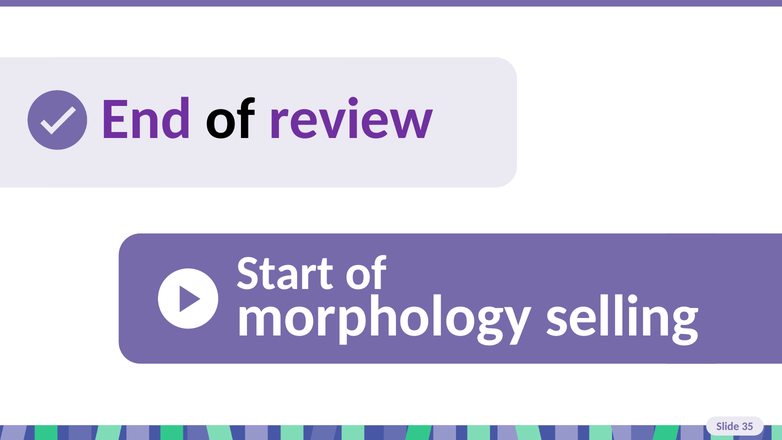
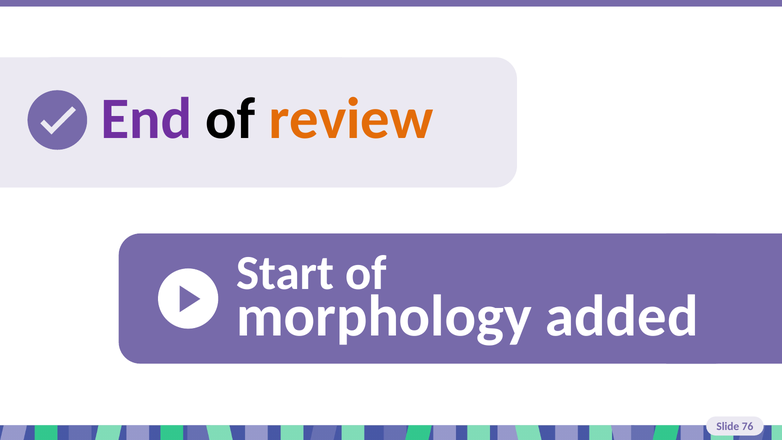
review colour: purple -> orange (351, 119)
selling: selling -> added (622, 317)
35: 35 -> 76 (748, 427)
